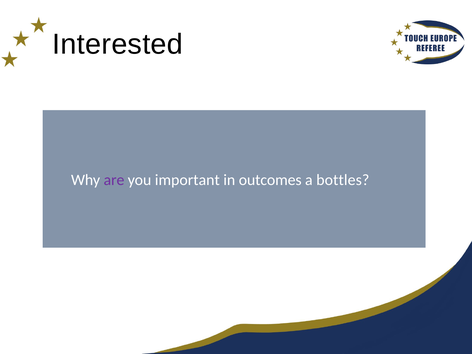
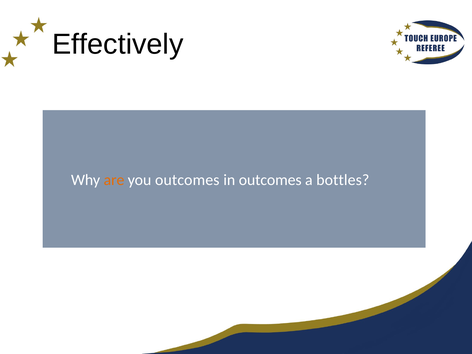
Interested: Interested -> Effectively (118, 44)
are colour: purple -> orange (114, 180)
you important: important -> outcomes (187, 180)
